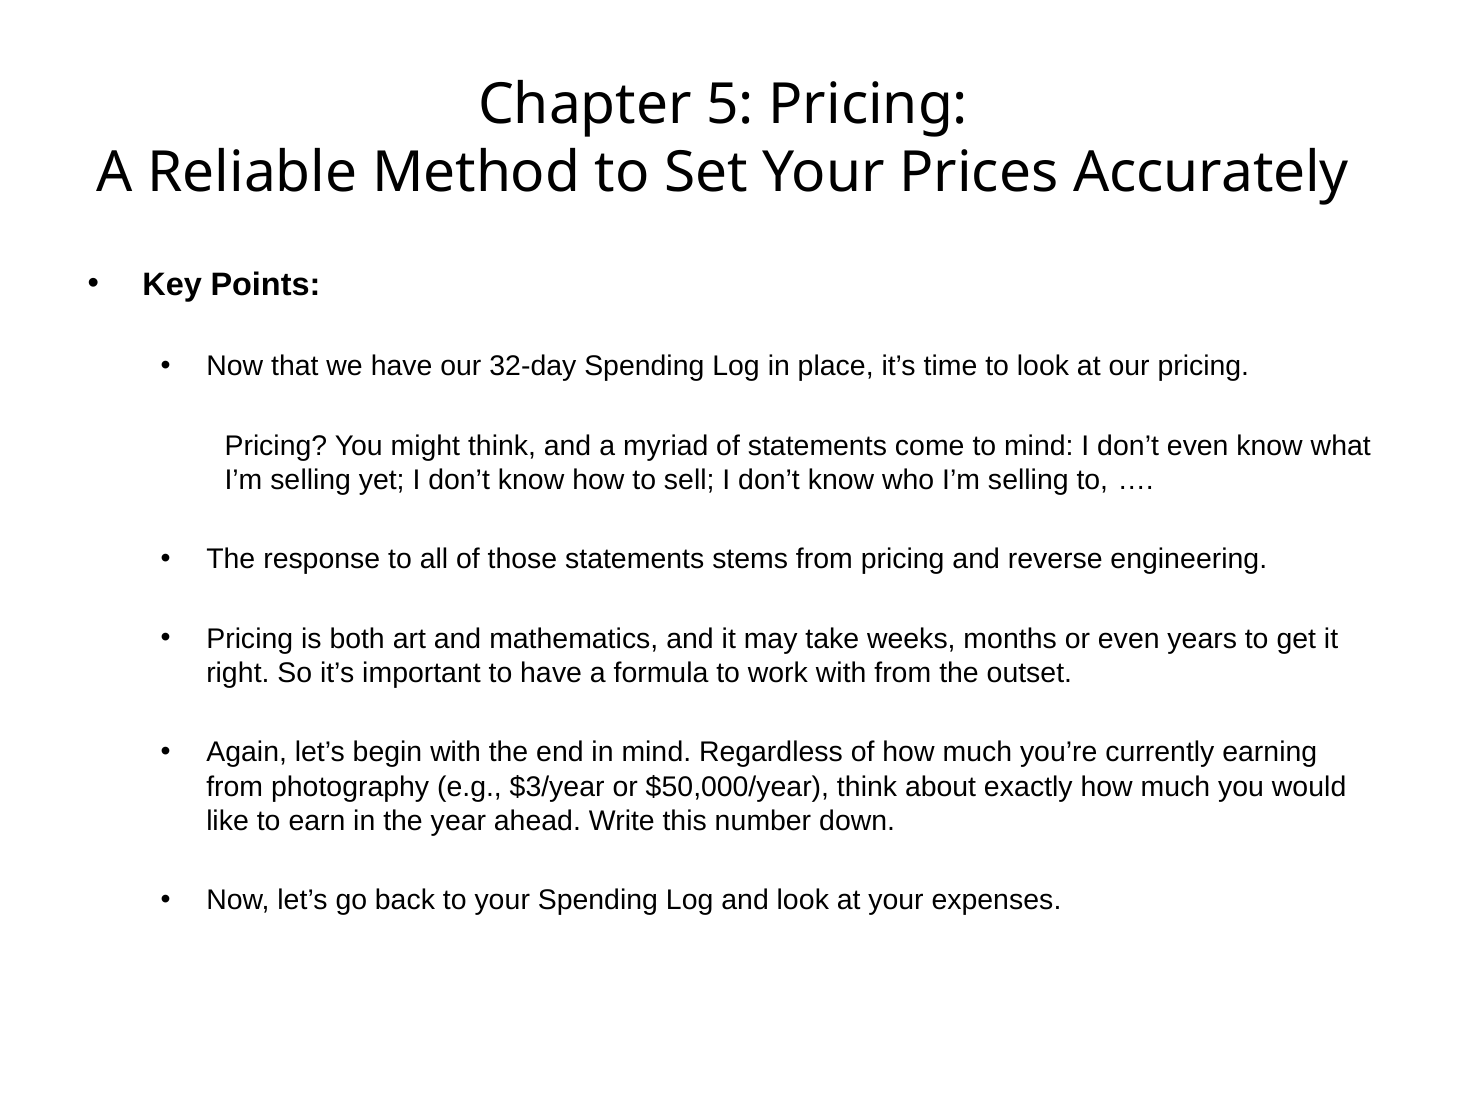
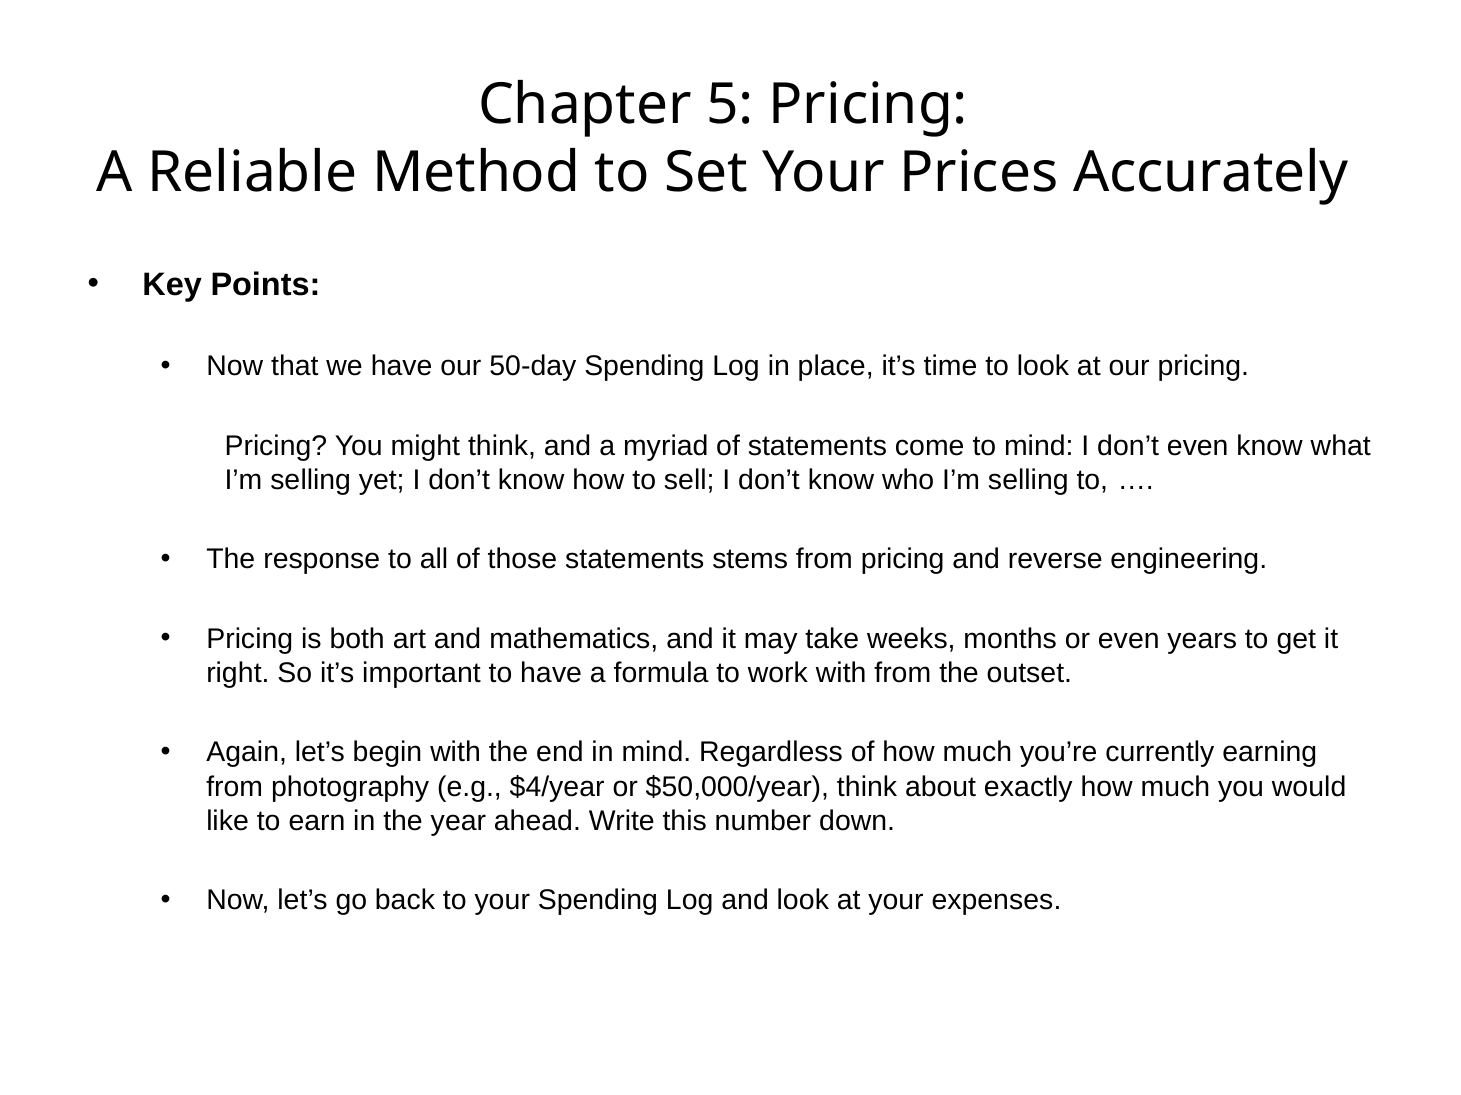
32-day: 32-day -> 50-day (533, 366)
$3/year: $3/year -> $4/year (557, 787)
